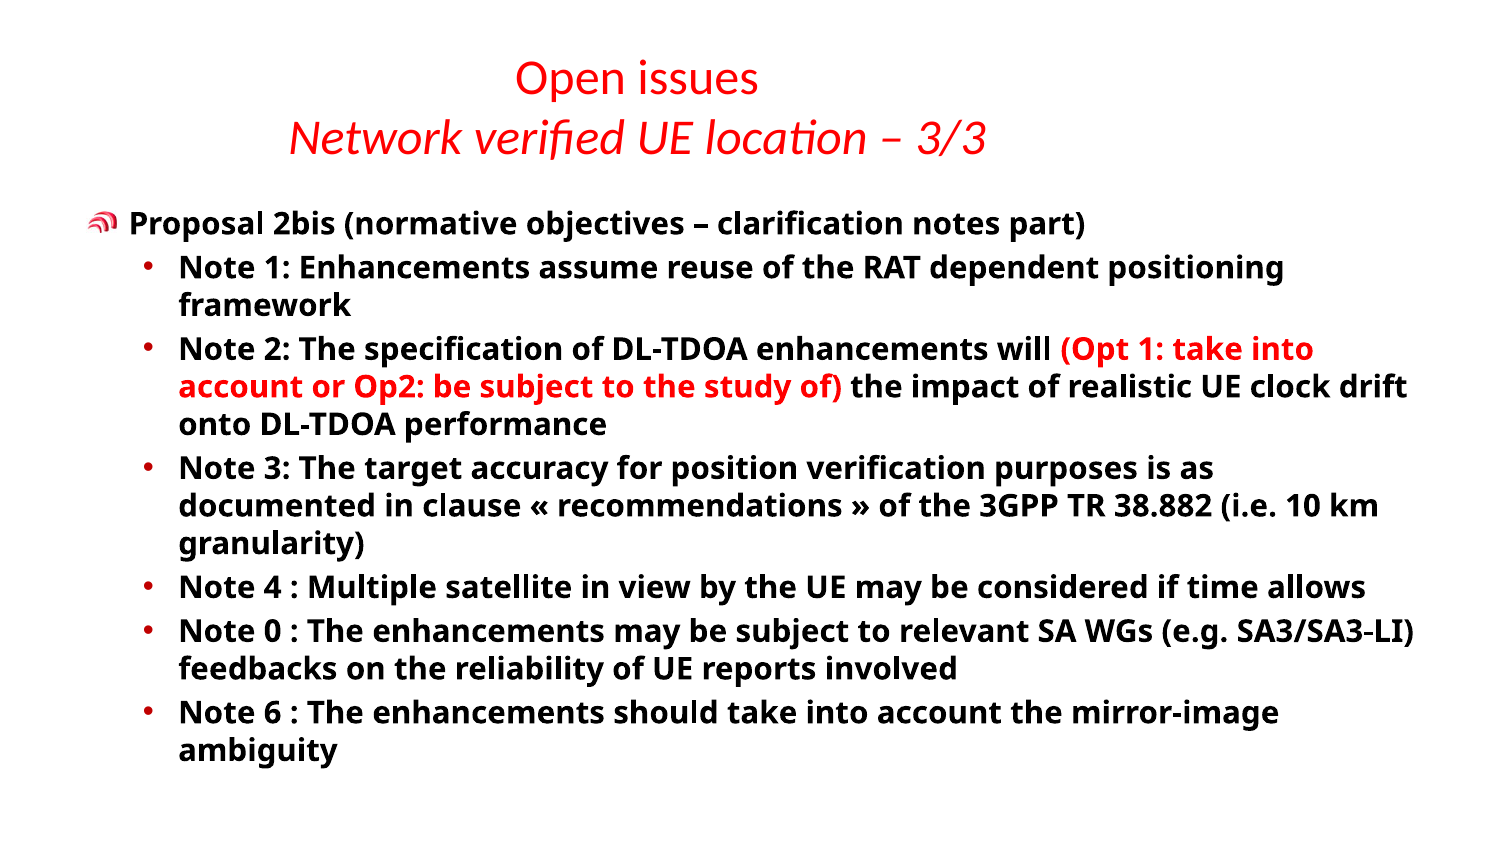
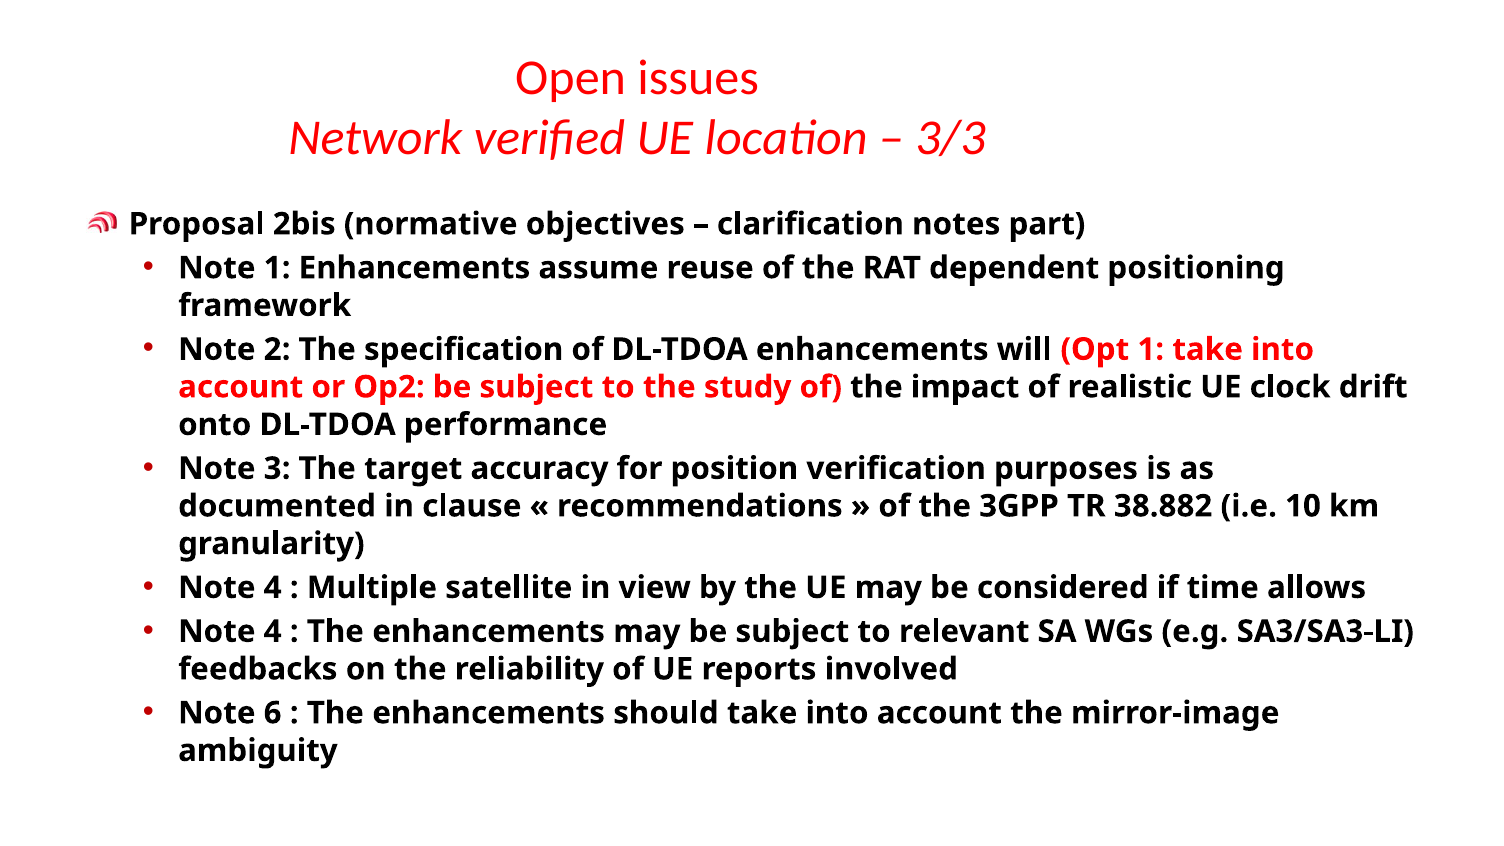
0: 0 -> 4 (273, 631)
